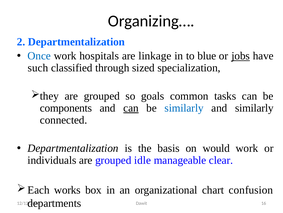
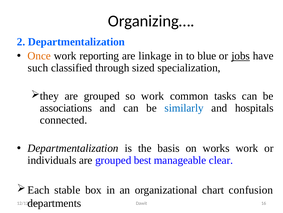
Once colour: blue -> orange (39, 56)
hospitals: hospitals -> reporting (99, 56)
so goals: goals -> work (153, 96)
components: components -> associations (66, 108)
can underline: present -> none (131, 108)
and similarly: similarly -> hospitals (254, 108)
would: would -> works (216, 148)
idle: idle -> best (143, 160)
works: works -> stable (67, 189)
